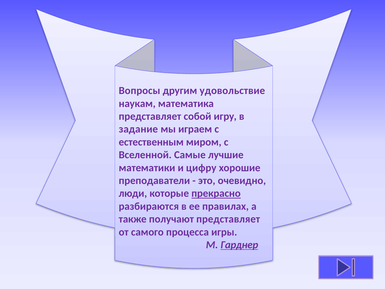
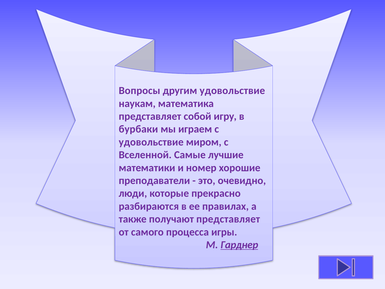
задание: задание -> бурбаки (138, 129)
естественным: естественным -> удовольствие (151, 142)
цифру: цифру -> номер (201, 168)
прекрасно underline: present -> none (216, 193)
